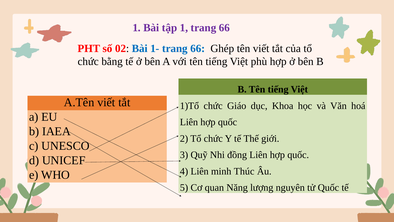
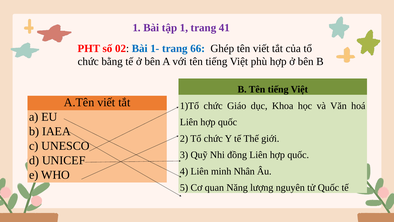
1 trang 66: 66 -> 41 (224, 28)
Thúc: Thúc -> Nhân (244, 171)
